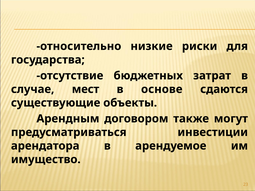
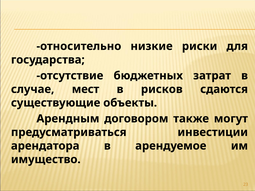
основе: основе -> рисков (162, 89)
